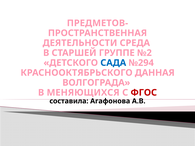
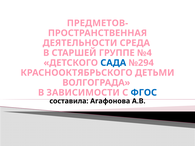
№2: №2 -> №4 (144, 53)
ДАННАЯ: ДАННАЯ -> ДЕТЬМИ (155, 73)
МЕНЯЮЩИХСЯ: МЕНЯЮЩИХСЯ -> ЗАВИСИМОСТИ (83, 93)
ФГОС colour: red -> blue (144, 93)
